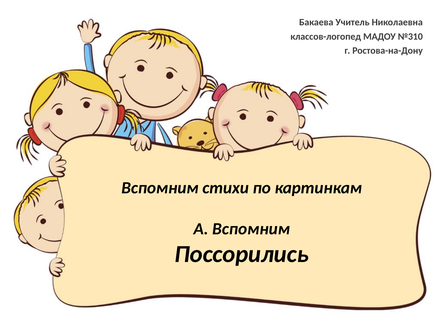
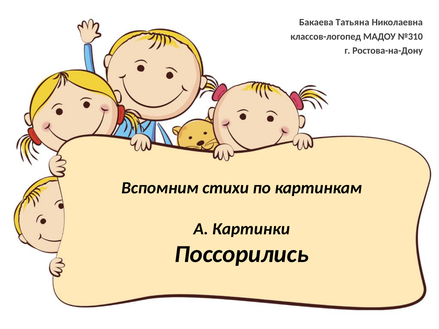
Учитель: Учитель -> Татьяна (352, 22)
А Вспомним: Вспомним -> Картинки (251, 229)
